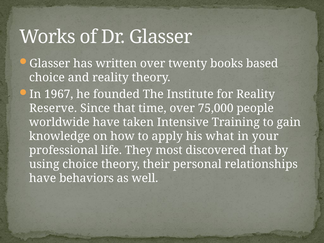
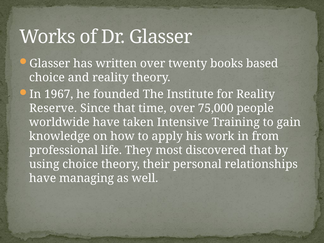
what: what -> work (220, 136)
your: your -> from (265, 136)
behaviors: behaviors -> managing (87, 178)
